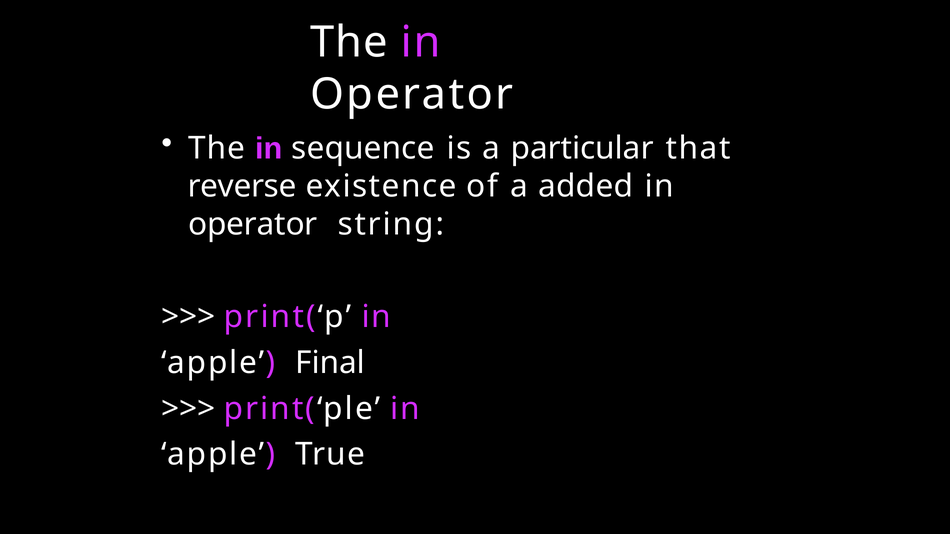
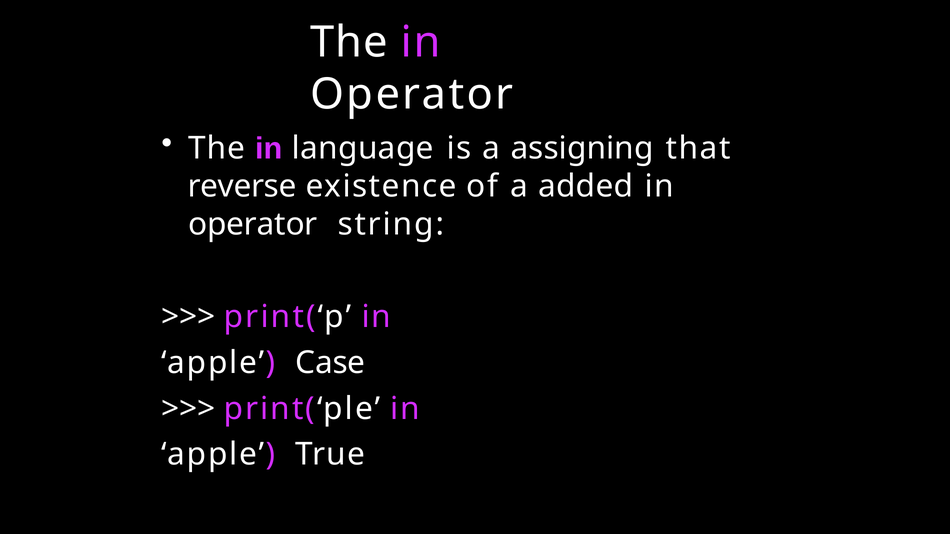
sequence: sequence -> language (363, 148)
particular: particular -> assigning (582, 148)
Final: Final -> Case (330, 363)
